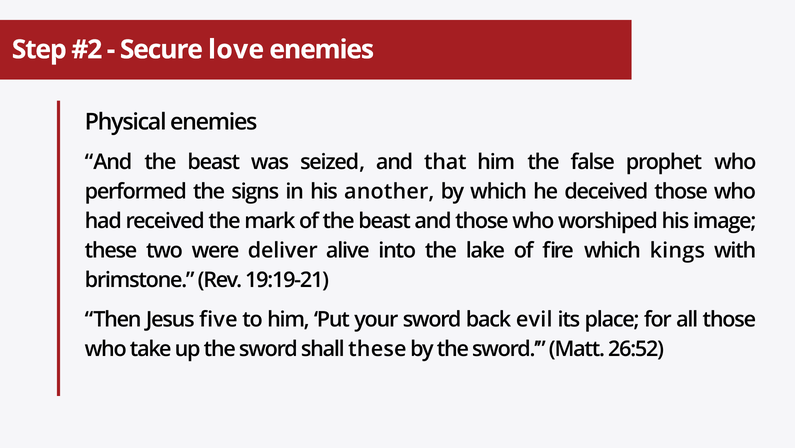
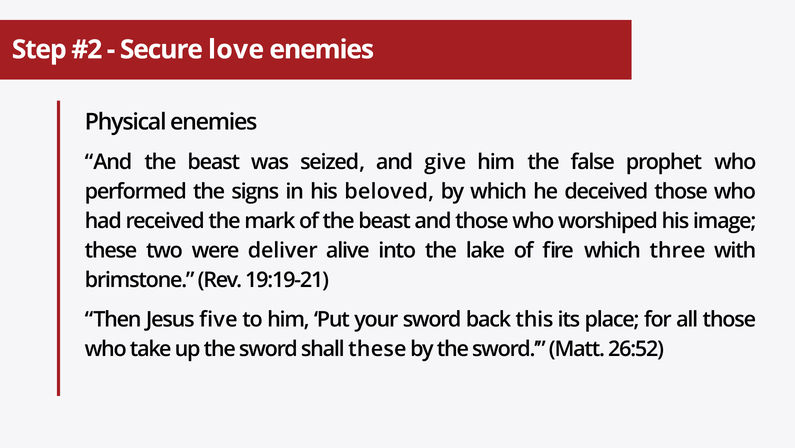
that: that -> give (445, 162)
another: another -> beloved (389, 192)
kings: kings -> three (678, 251)
evil: evil -> this (534, 320)
